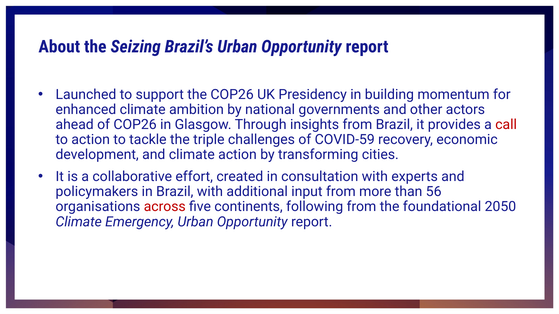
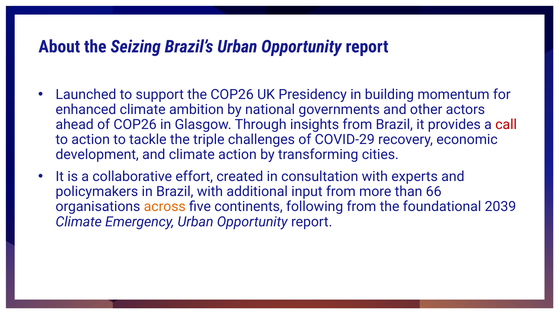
COVID-59: COVID-59 -> COVID-29 (345, 140)
56: 56 -> 66 (434, 192)
across colour: red -> orange (165, 207)
2050: 2050 -> 2039 (500, 207)
